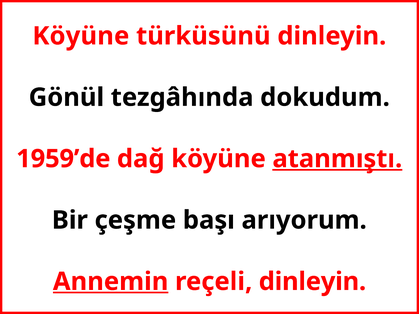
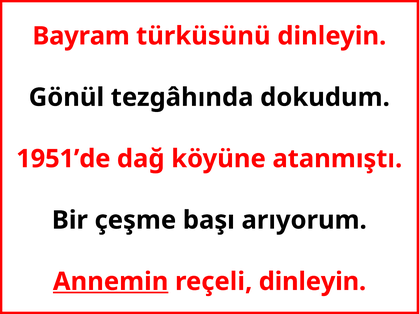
Köyüne: Köyüne -> Bayram (81, 36)
1959’de: 1959’de -> 1951’de (63, 159)
atanmıştı underline: present -> none (337, 159)
